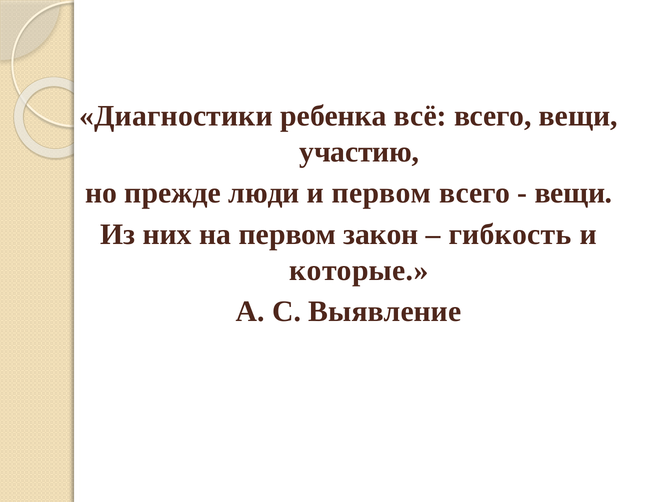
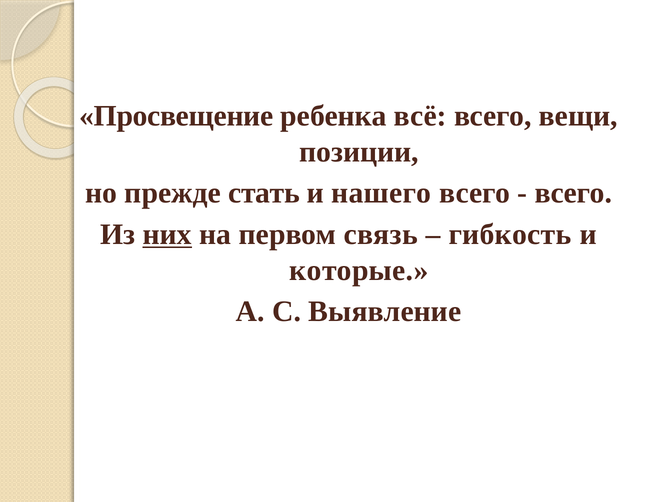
Диагностики: Диагностики -> Просвещение (176, 116)
участию: участию -> позиции (359, 152)
люди: люди -> стать (264, 193)
и первом: первом -> нашего (381, 193)
вещи: вещи -> всего (573, 193)
них underline: none -> present (167, 234)
закон: закон -> связь (381, 234)
